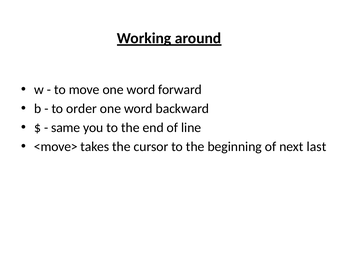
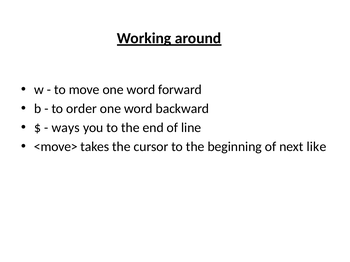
same: same -> ways (66, 128)
last: last -> like (316, 147)
